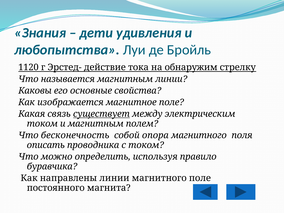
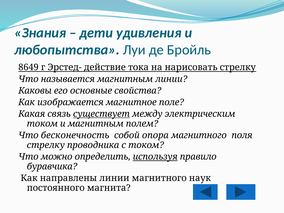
1120: 1120 -> 8649 (28, 67)
обнаружим: обнаружим -> нарисовать (191, 67)
описать: описать -> стрелку (46, 145)
используя underline: none -> present (155, 157)
магнитного поле: поле -> наук (200, 178)
